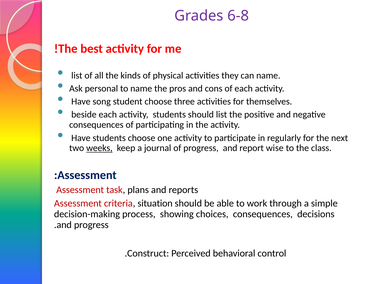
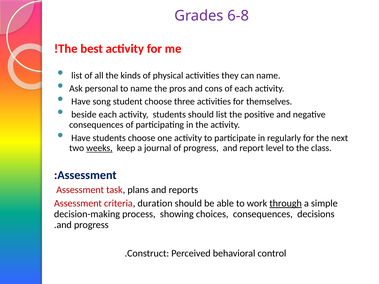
wise: wise -> level (275, 148)
situation: situation -> duration (155, 204)
through underline: none -> present (286, 204)
